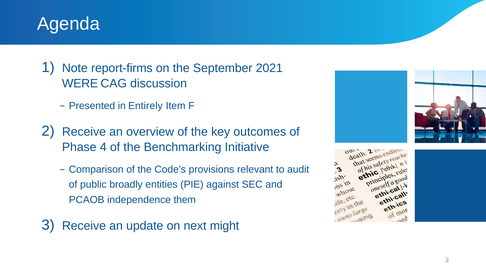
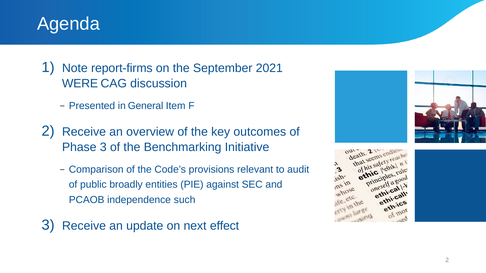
Entirely: Entirely -> General (146, 106)
Phase 4: 4 -> 3 (103, 147)
them: them -> such (185, 200)
might: might -> effect (225, 226)
